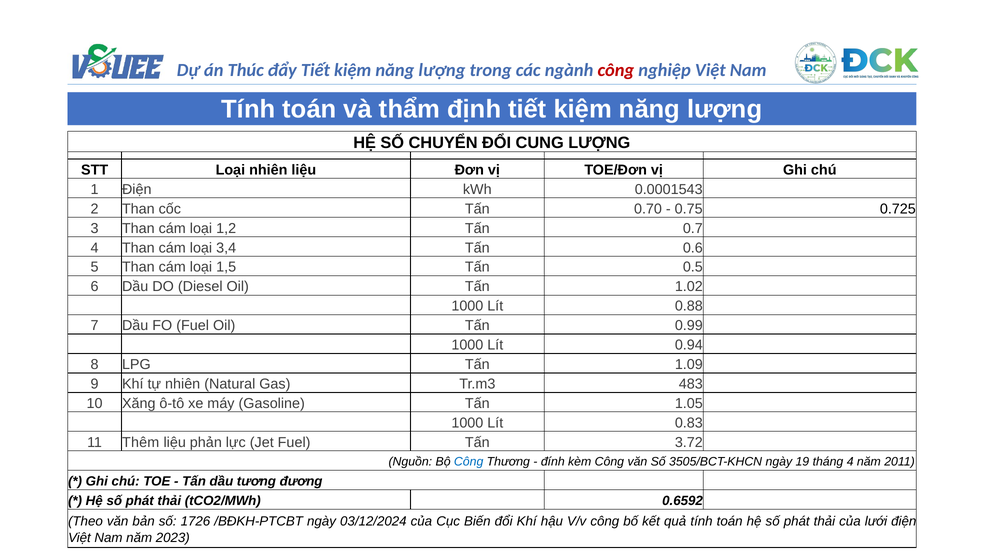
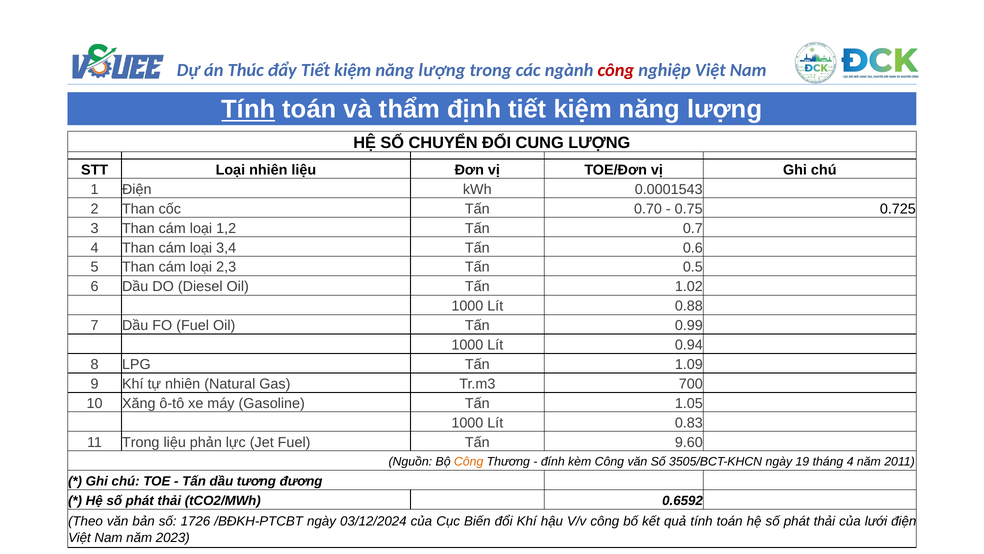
Tính underline: none -> present (248, 109)
1,5: 1,5 -> 2,3 (226, 267)
483: 483 -> 700 (691, 384)
11 Thêm: Thêm -> Trong (141, 442)
3.72: 3.72 -> 9.60 (689, 442)
Công colour: blue -> orange (469, 461)
